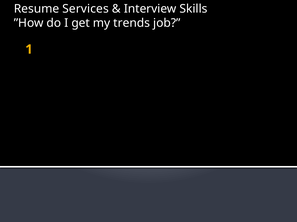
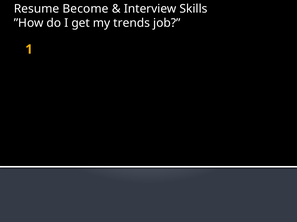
Services: Services -> Become (86, 9)
